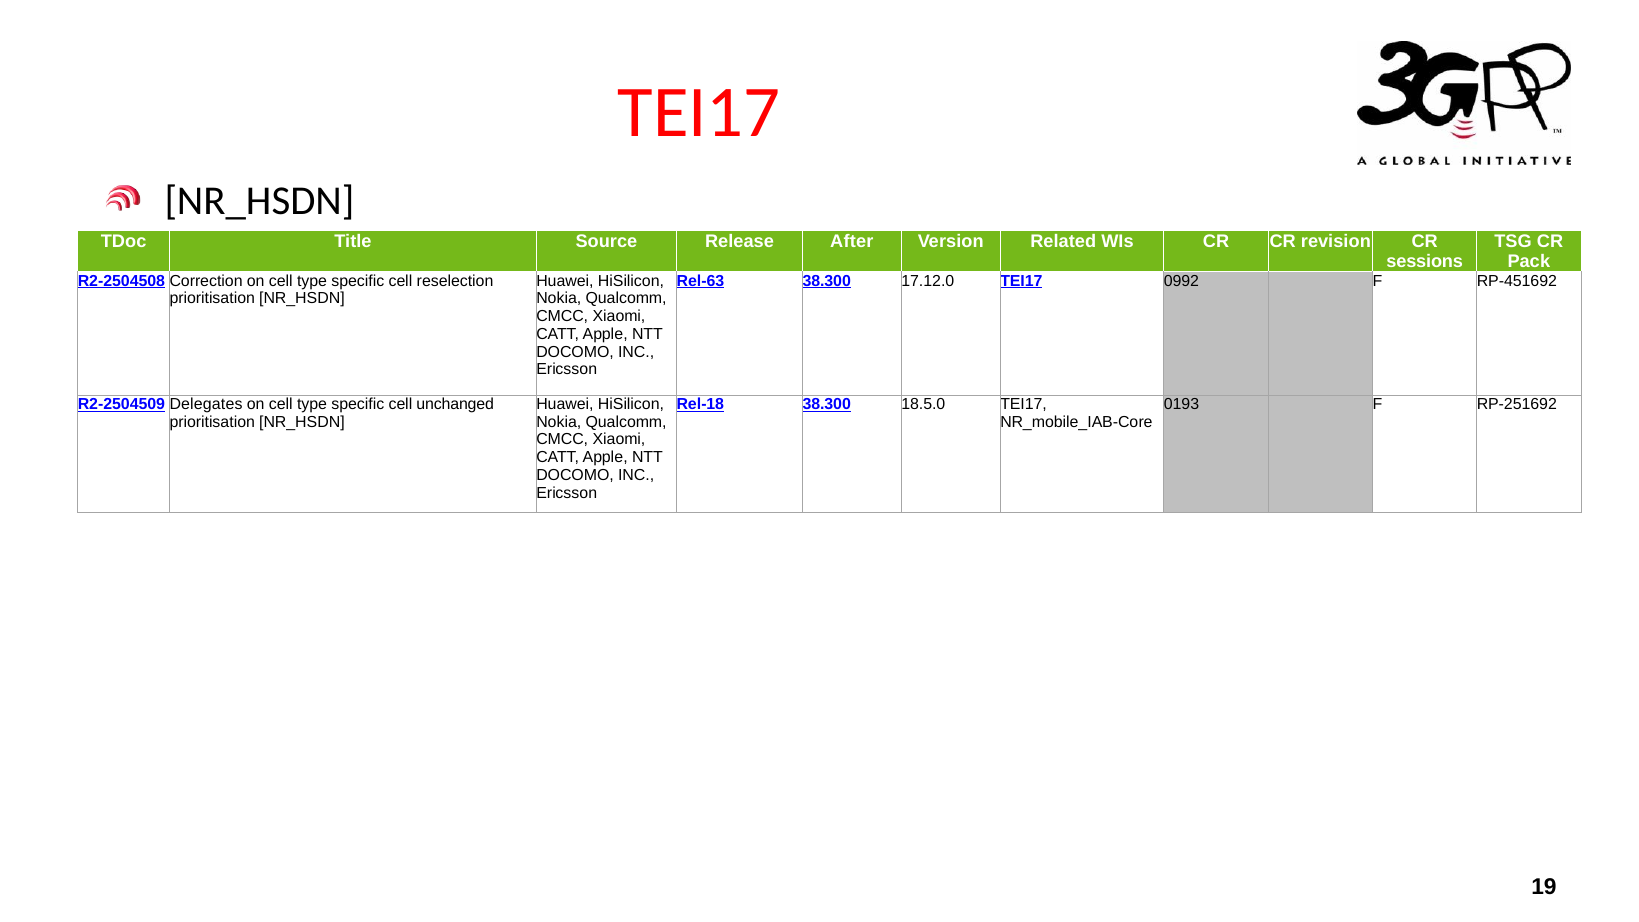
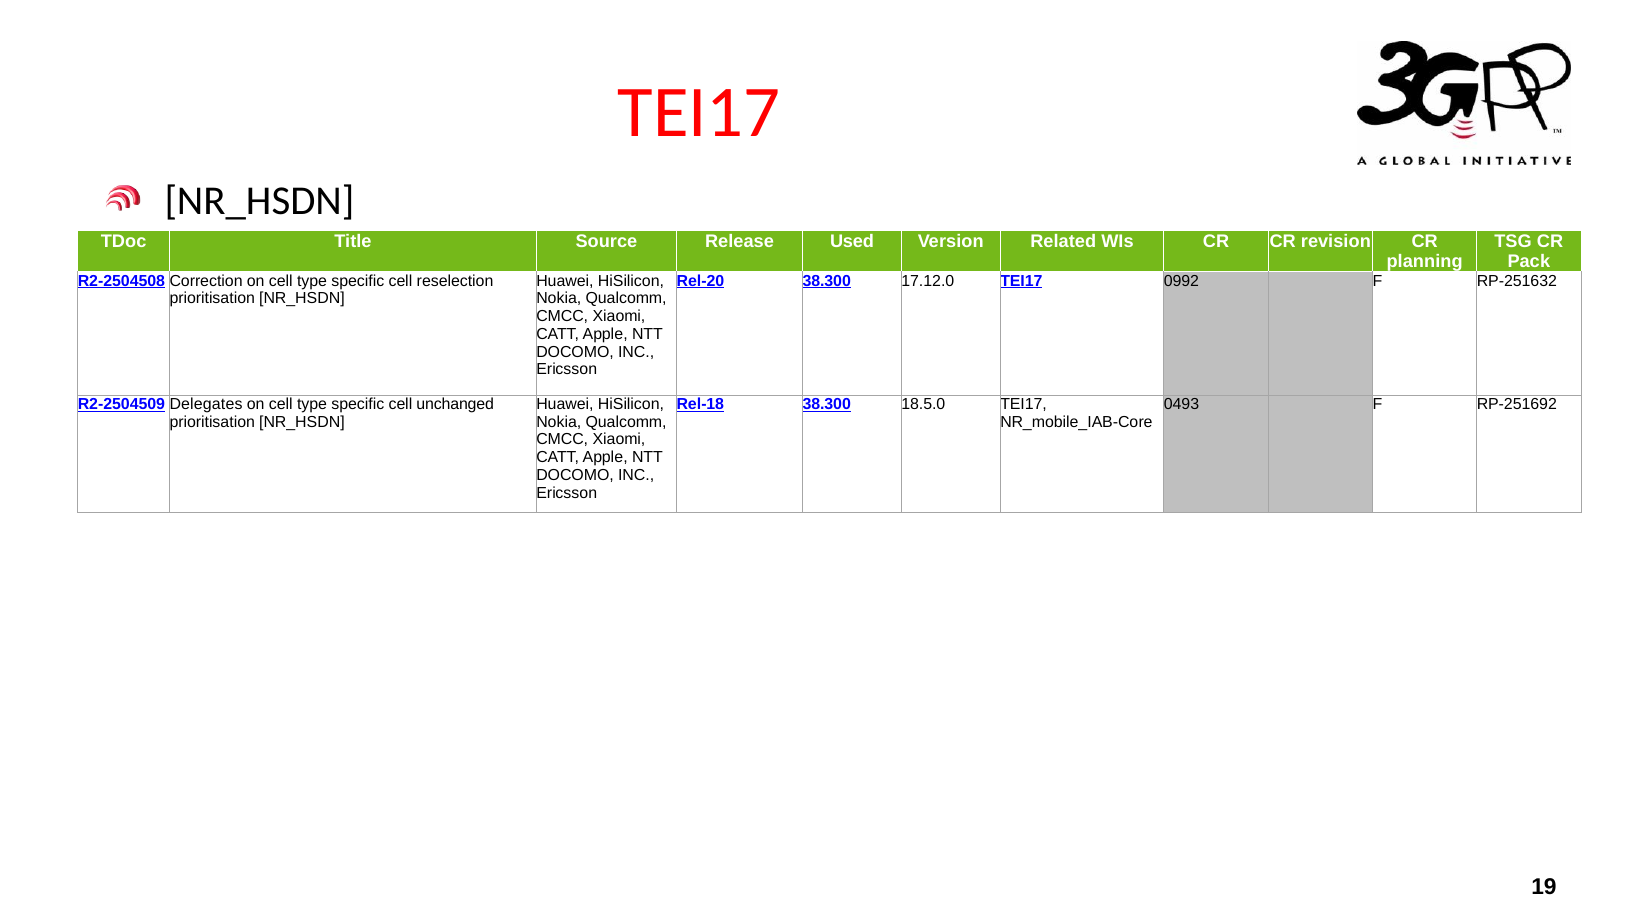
After: After -> Used (852, 241)
sessions: sessions -> planning (1425, 262)
Rel-63: Rel-63 -> Rel-20 (700, 281)
RP-451692: RP-451692 -> RP-251632 (1517, 281)
0193: 0193 -> 0493 (1182, 404)
